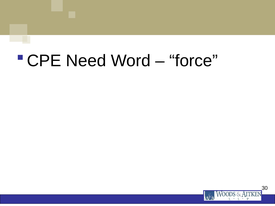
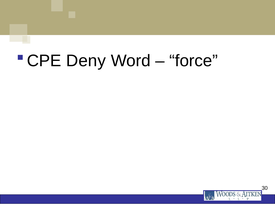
Need: Need -> Deny (86, 61)
